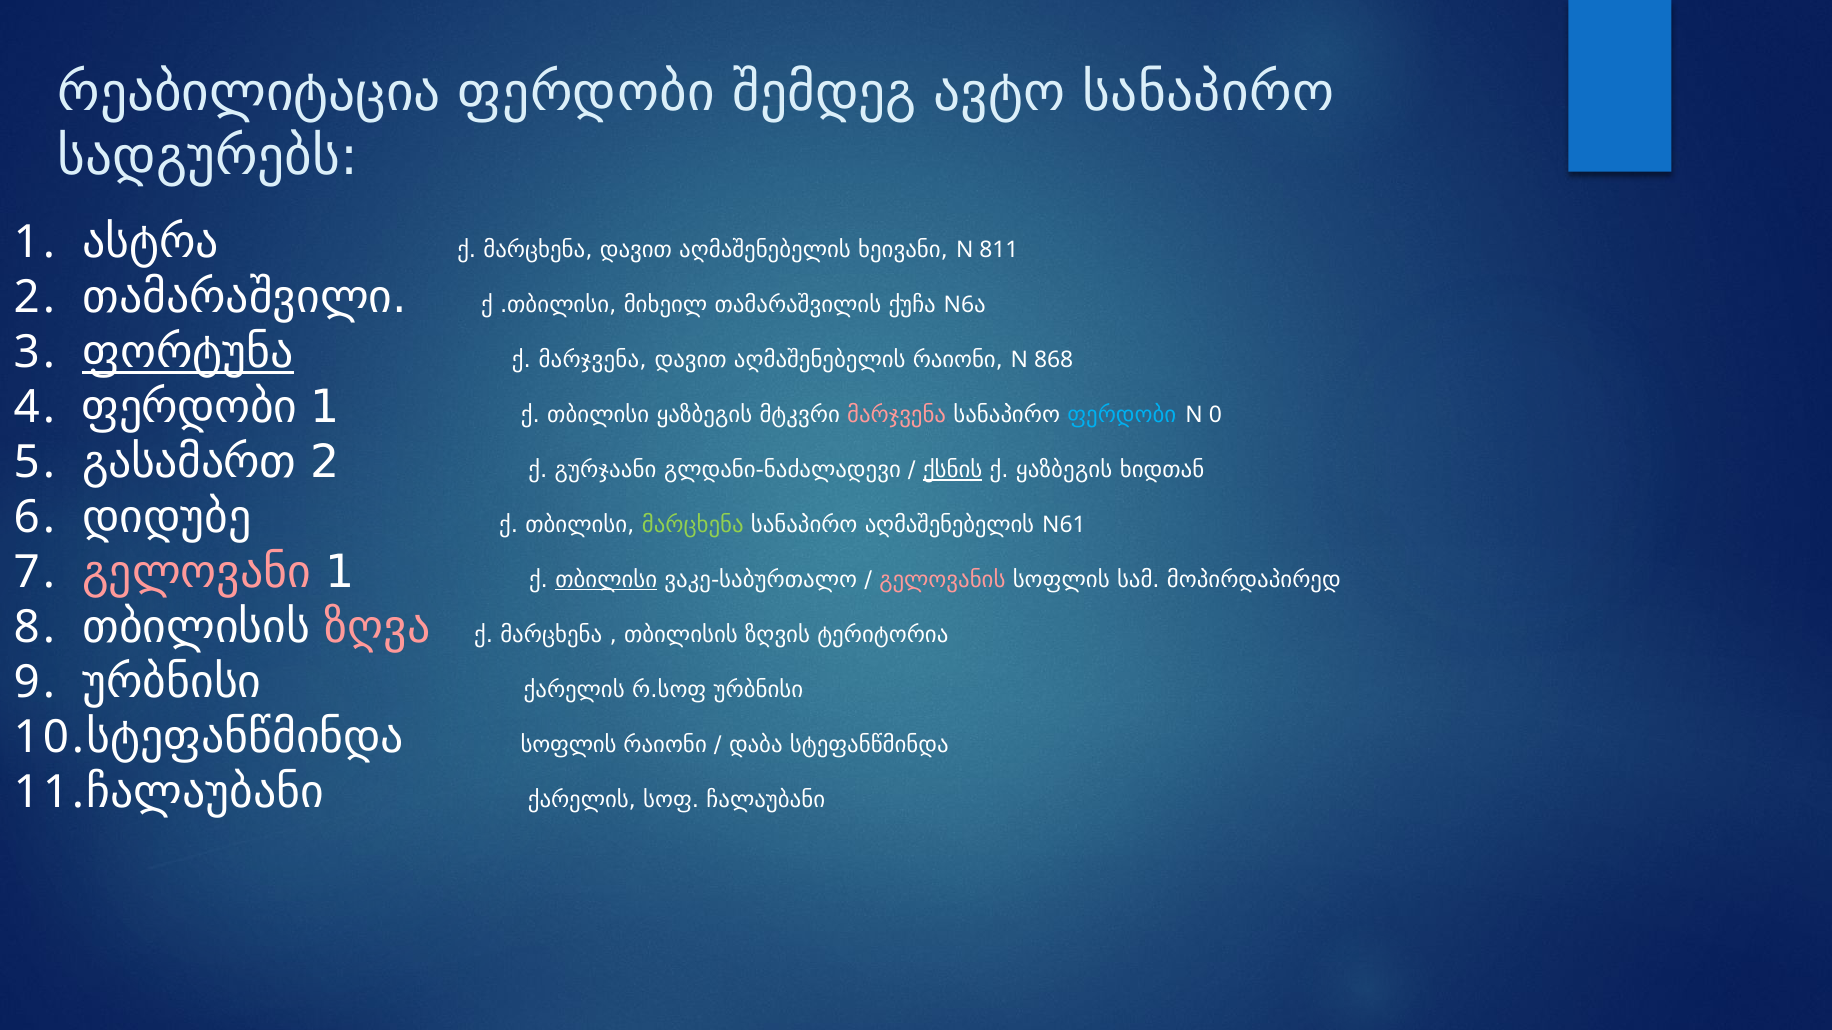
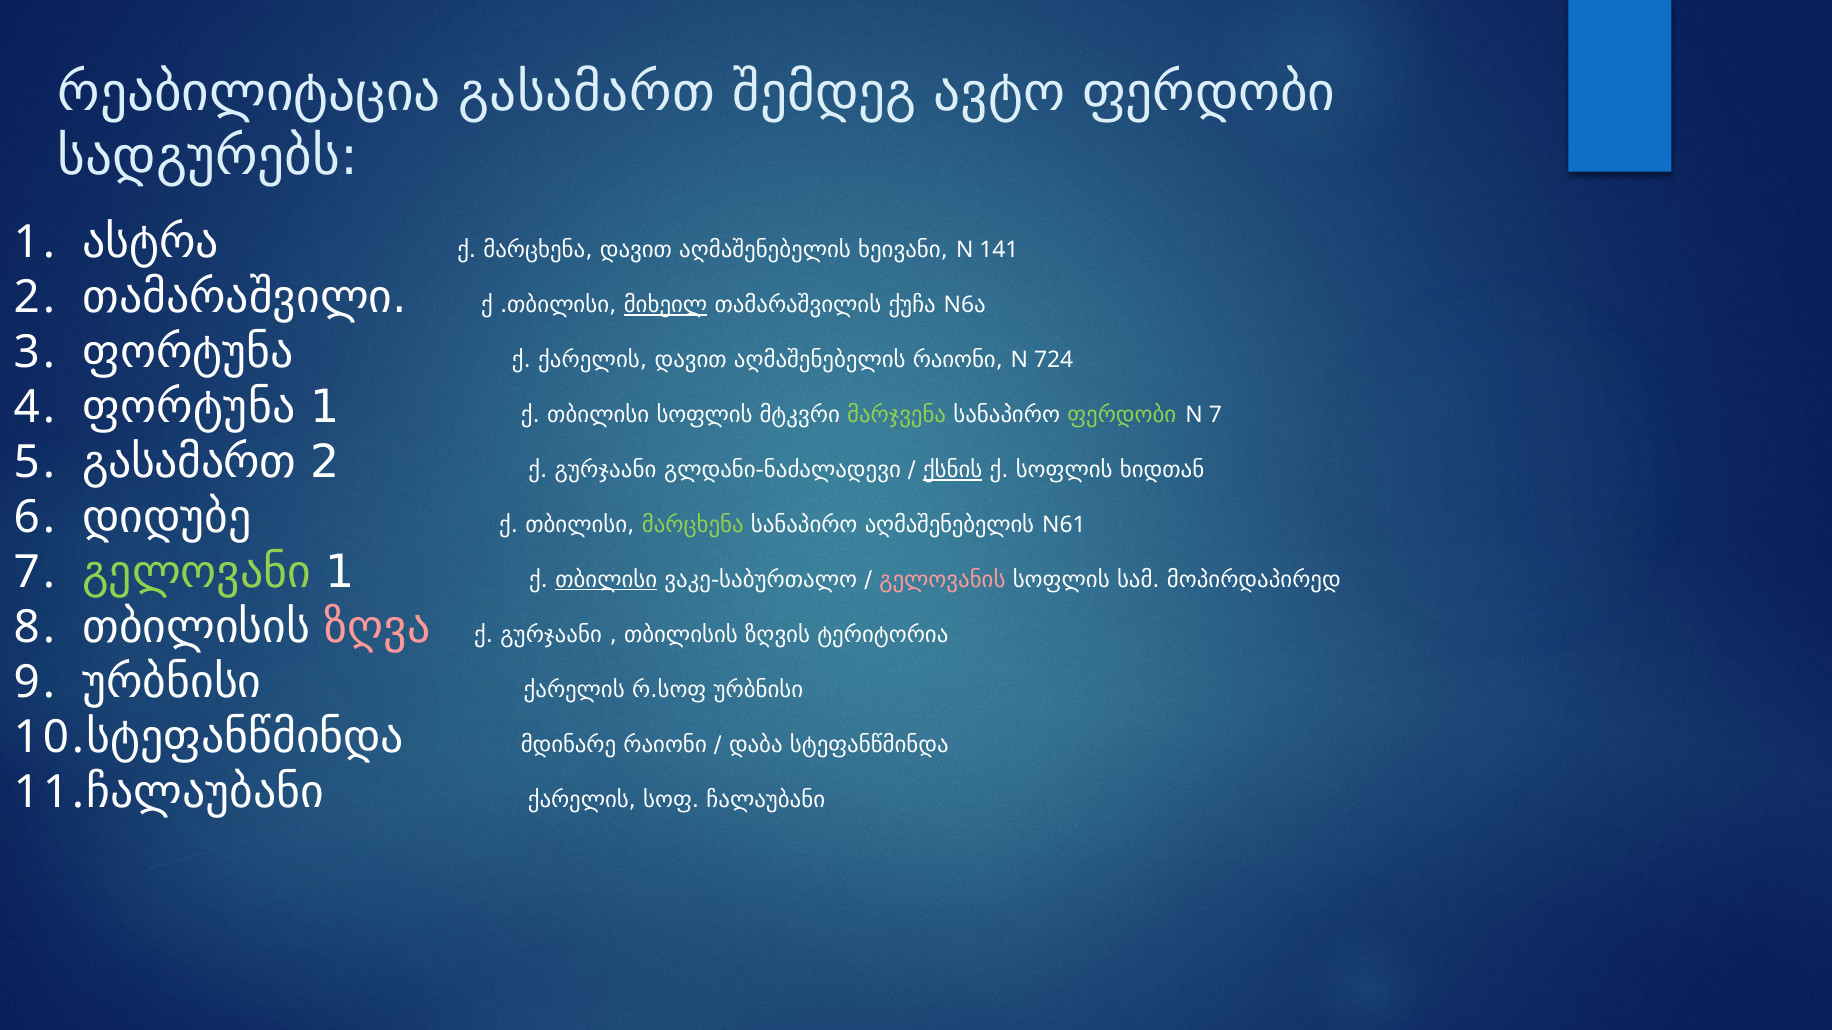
რეაბილიტაცია ფერდობი: ფერდობი -> გასამართ (587, 93)
ავტო სანაპირო: სანაპირო -> ფერდობი (1209, 93)
811: 811 -> 141 (999, 250)
მიხეილ underline: none -> present (666, 305)
ფორტუნა underline: present -> none (188, 353)
ქ მარჯვენა: მარჯვენა -> ქარელის (593, 360)
868: 868 -> 724 (1054, 360)
ფერდობი: ფერდობი -> ფორტუნა (189, 408)
თბილისი ყაზბეგის: ყაზბეგის -> სოფლის (704, 415)
მარჯვენა colour: pink -> light green (897, 415)
ფერდობი colour: light blue -> light green (1122, 415)
N 0: 0 -> 7 (1215, 415)
ქ ყაზბეგის: ყაზბეგის -> სოფლის (1064, 470)
გელოვანი colour: pink -> light green (197, 573)
მარცხენა: მარცხენა -> გურჯაანი (551, 635)
სტეფანწმინდა სოფლის: სოფლის -> მდინარე (568, 745)
